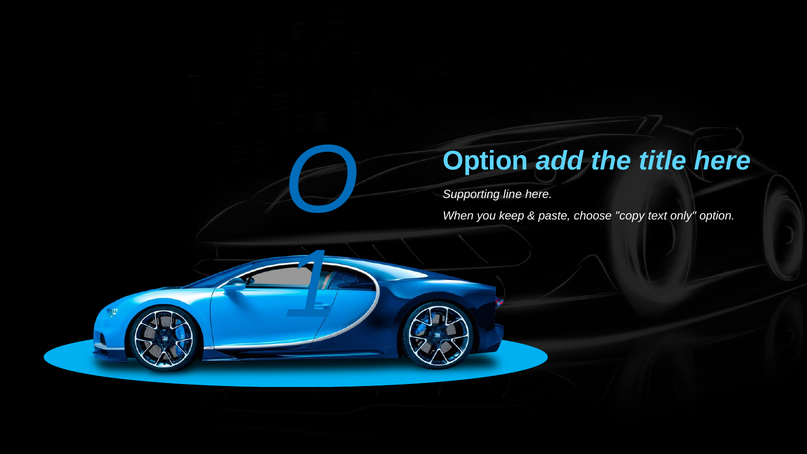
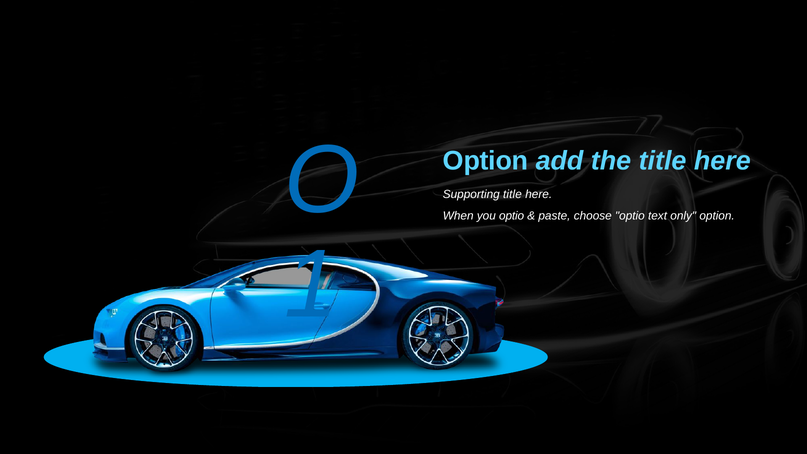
Supporting line: line -> title (512, 195)
you keep: keep -> optio (512, 216)
choose copy: copy -> optio (630, 216)
